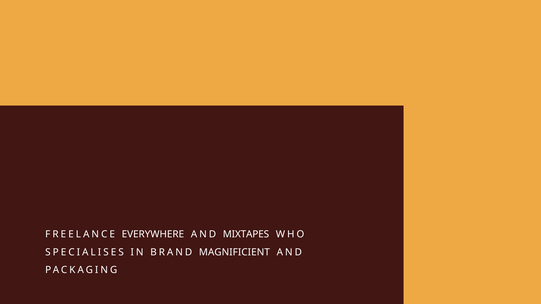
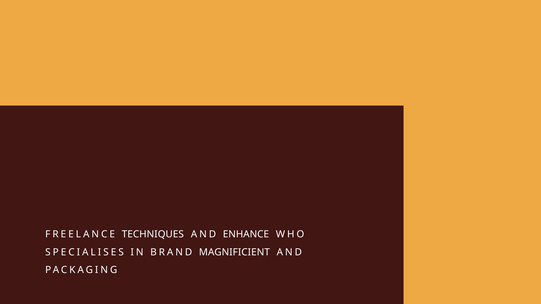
EVERYWHERE: EVERYWHERE -> TECHNIQUES (153, 235)
MIXTAPES: MIXTAPES -> ENHANCE (246, 235)
